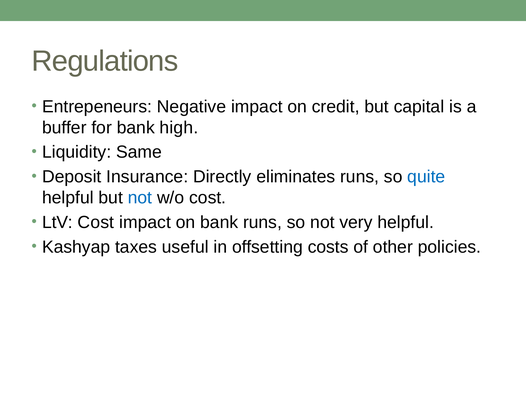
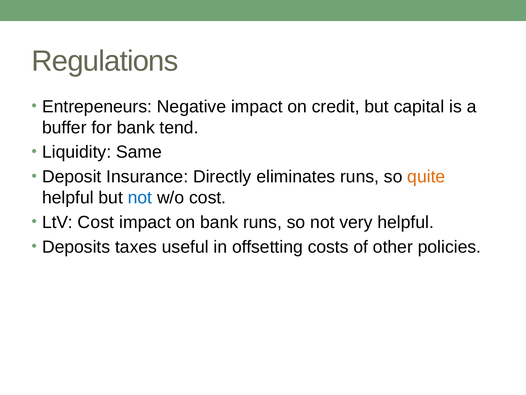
high: high -> tend (179, 127)
quite colour: blue -> orange (426, 177)
Kashyap: Kashyap -> Deposits (76, 247)
